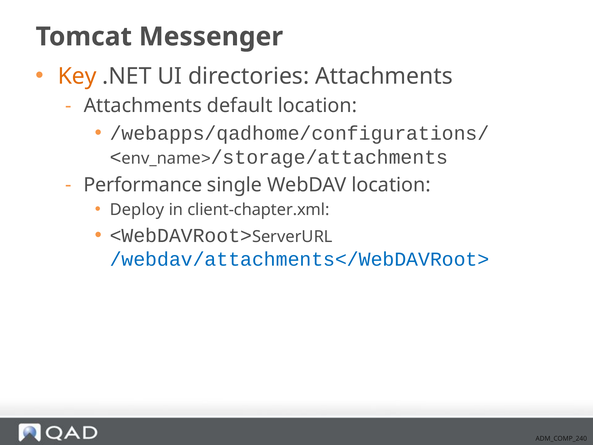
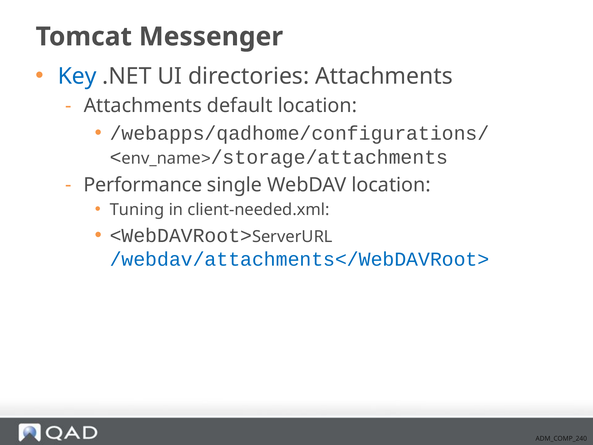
Key colour: orange -> blue (77, 76)
Deploy: Deploy -> Tuning (137, 210)
client-chapter.xml: client-chapter.xml -> client-needed.xml (258, 210)
